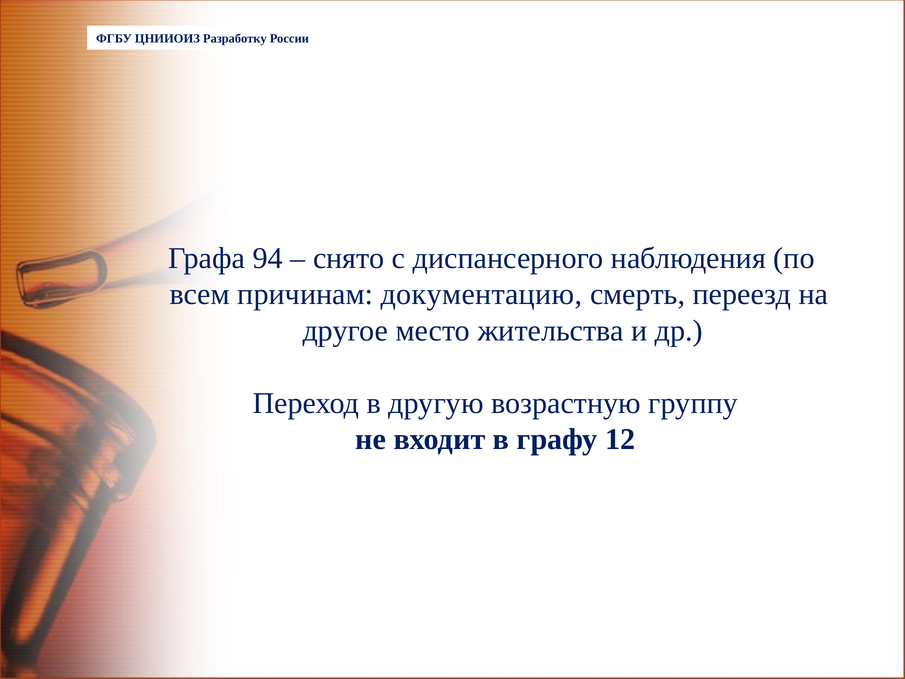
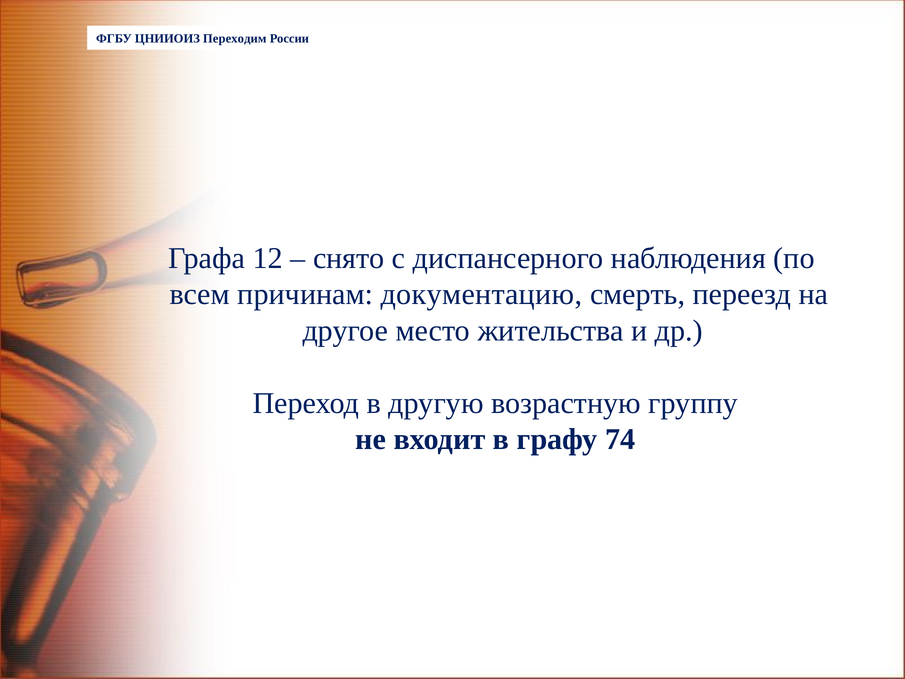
Разработку: Разработку -> Переходим (235, 39)
94: 94 -> 12 (268, 258)
12: 12 -> 74 (620, 439)
